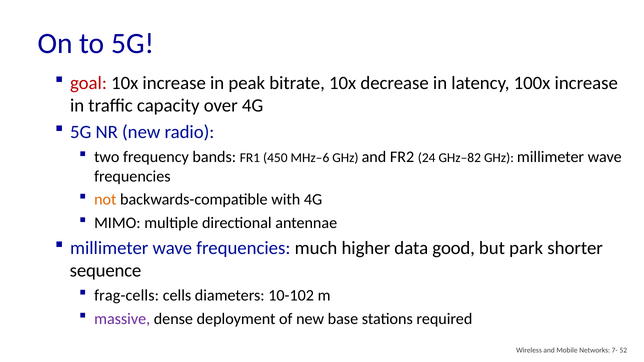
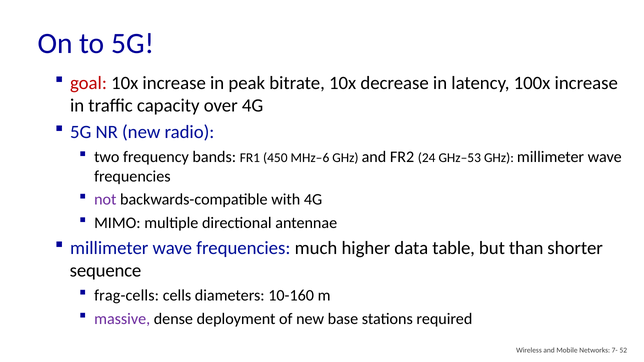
GHz–82: GHz–82 -> GHz–53 (460, 158)
not colour: orange -> purple (105, 200)
good: good -> table (454, 248)
park: park -> than (526, 248)
10-102: 10-102 -> 10-160 (291, 296)
